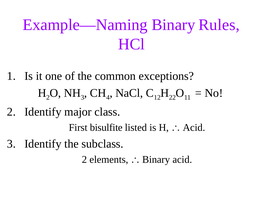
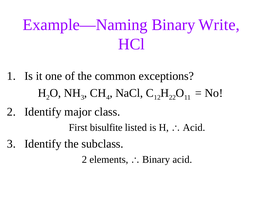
Rules: Rules -> Write (219, 25)
